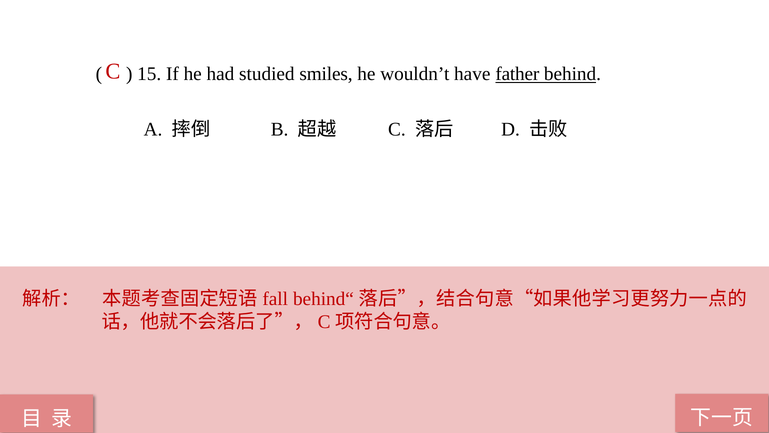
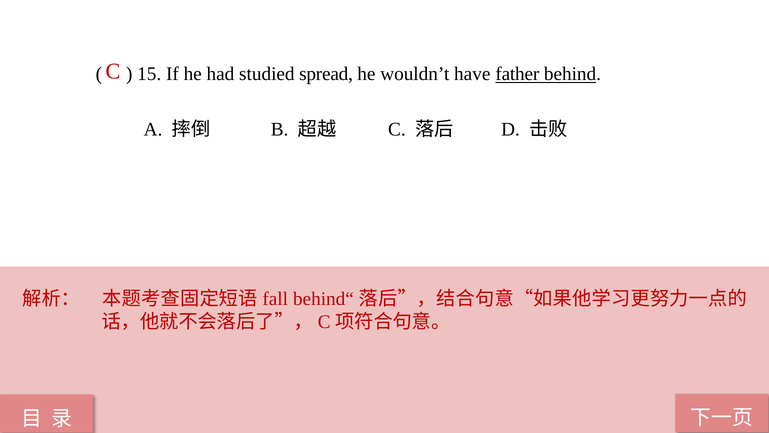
smiles: smiles -> spread (326, 74)
